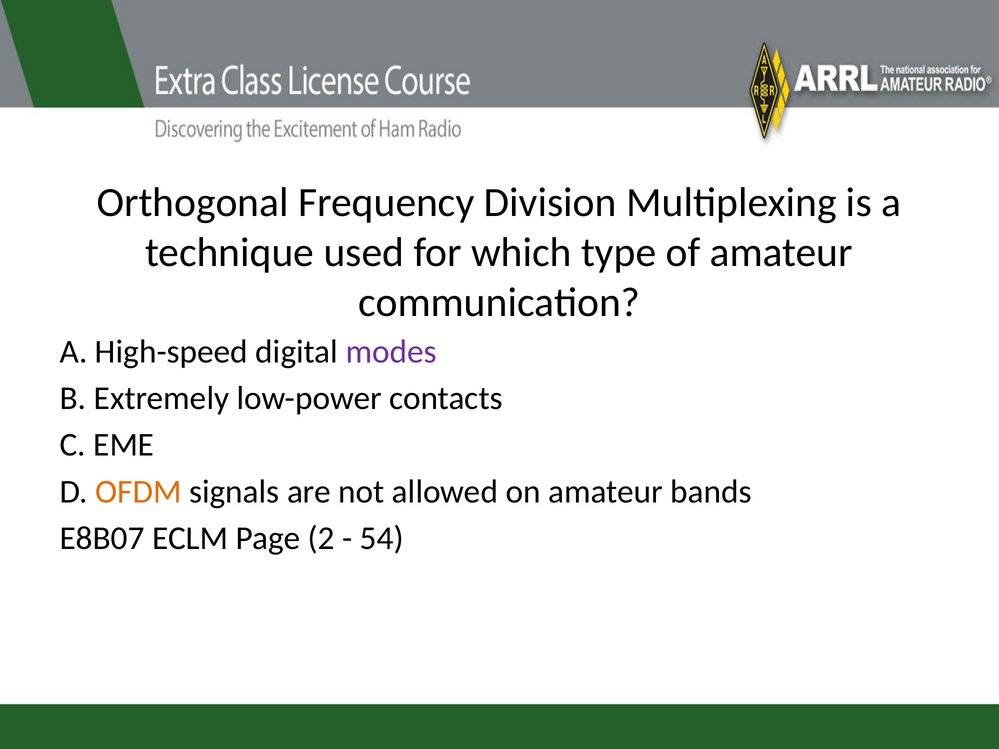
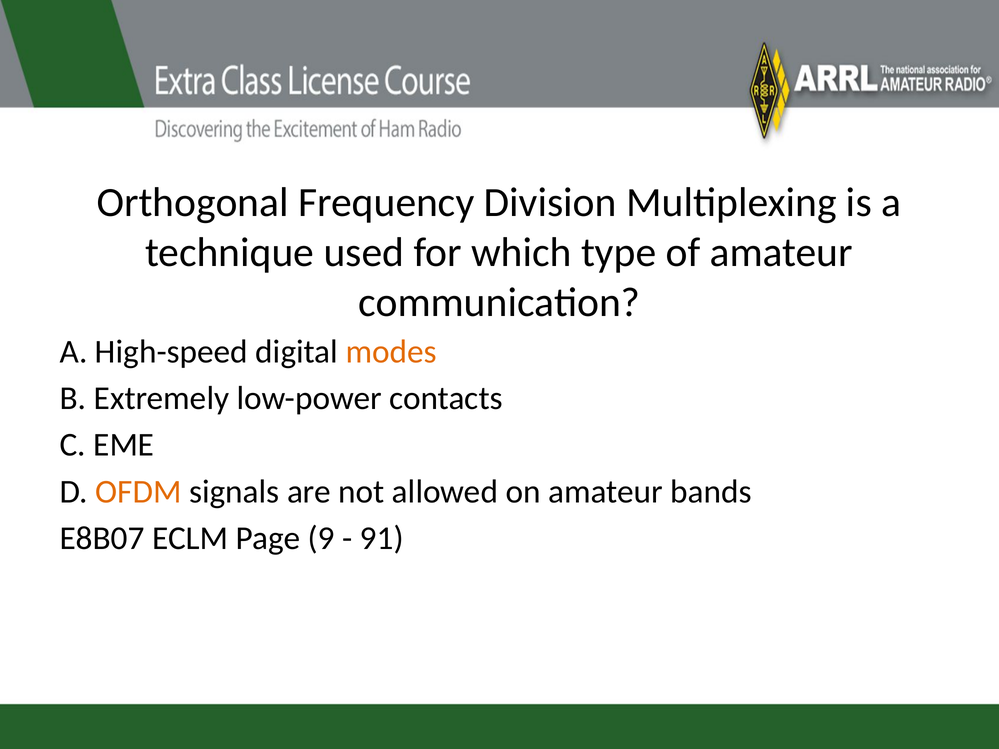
modes colour: purple -> orange (391, 352)
2: 2 -> 9 (321, 538)
54: 54 -> 91 (382, 538)
